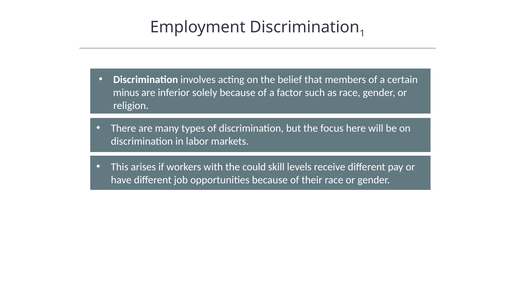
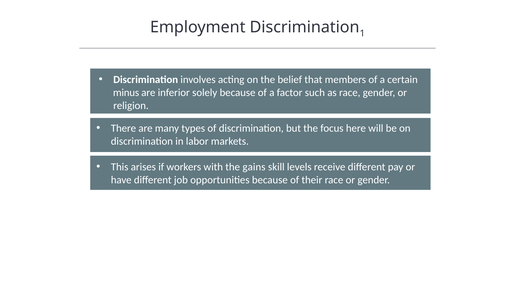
could: could -> gains (254, 167)
